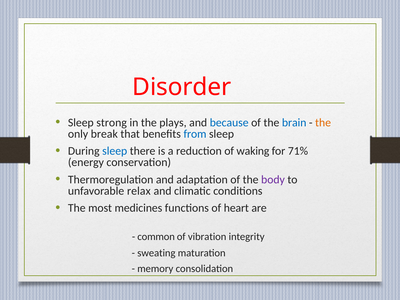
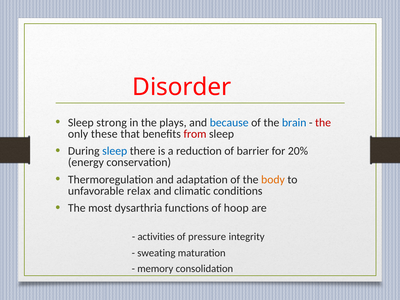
the colour: orange -> red (323, 123)
break: break -> these (104, 134)
from colour: blue -> red (195, 134)
waking: waking -> barrier (253, 151)
71%: 71% -> 20% (298, 151)
body colour: purple -> orange (273, 180)
medicines: medicines -> dysarthria (138, 208)
heart: heart -> hoop (236, 208)
common: common -> activities (156, 237)
vibration: vibration -> pressure (207, 237)
